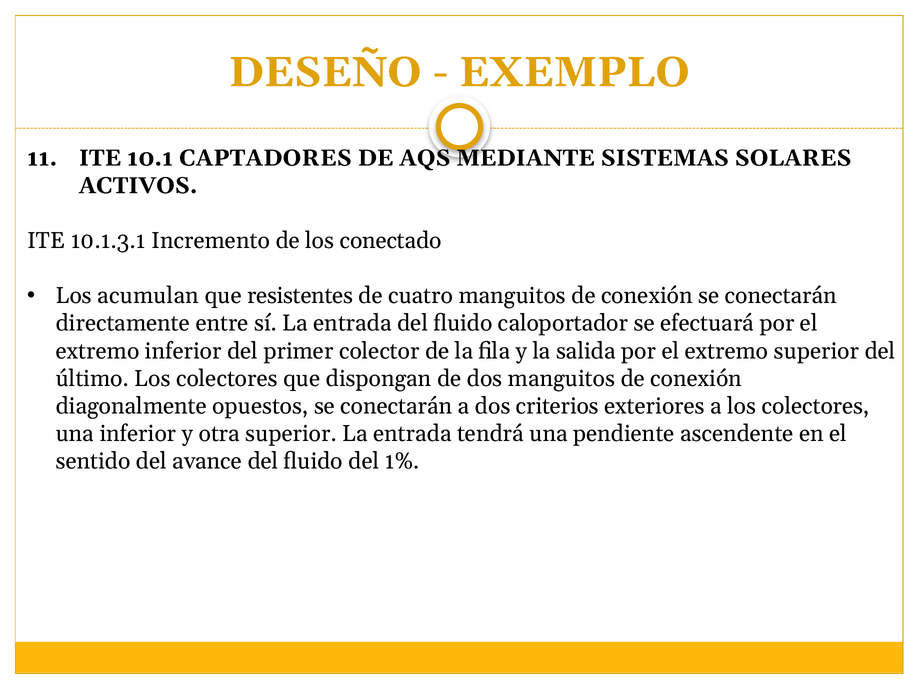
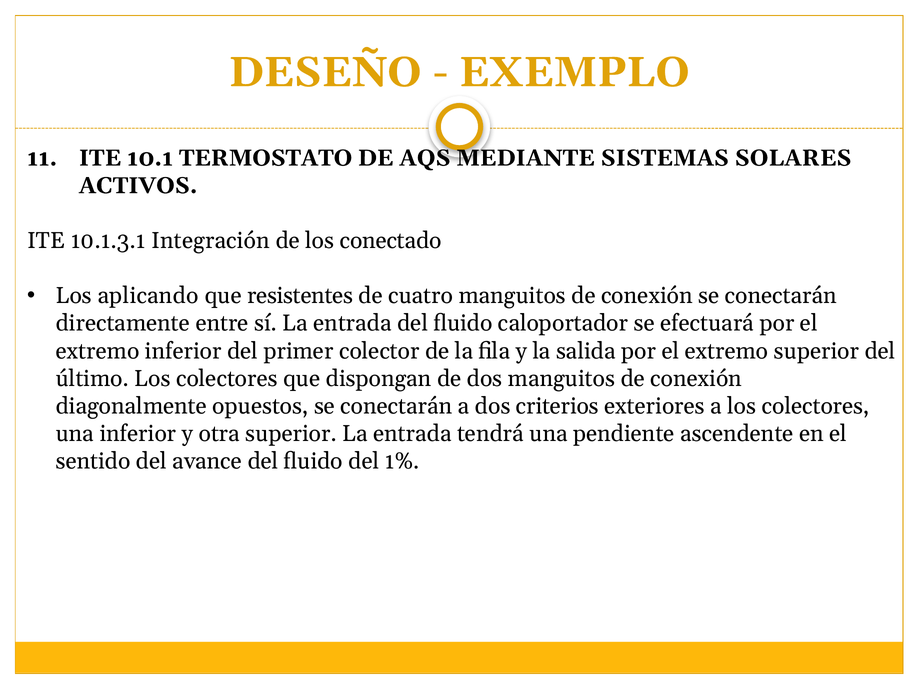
CAPTADORES: CAPTADORES -> TERMOSTATO (266, 158)
Incremento: Incremento -> Integración (211, 241)
acumulan: acumulan -> aplicando (148, 296)
